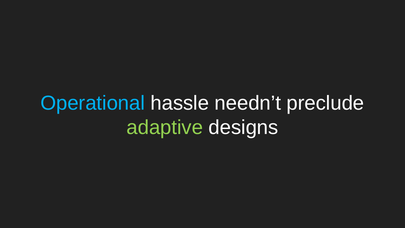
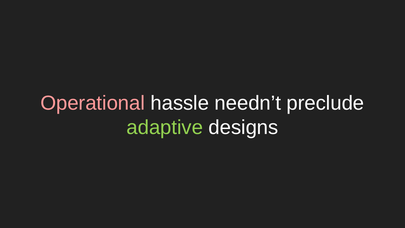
Operational colour: light blue -> pink (93, 103)
